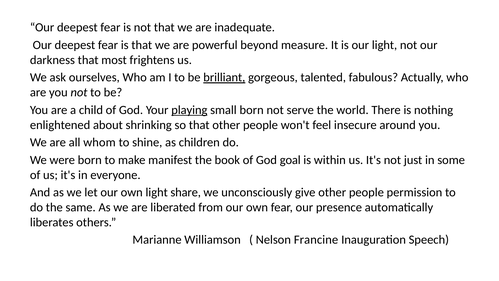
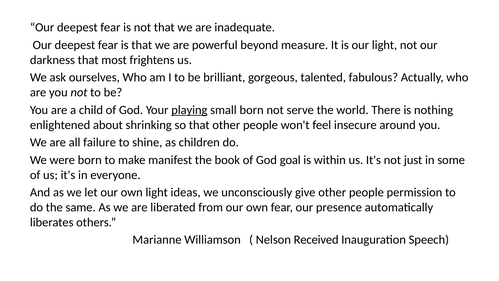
brilliant underline: present -> none (224, 77)
whom: whom -> failure (100, 142)
share: share -> ideas (186, 192)
Francine: Francine -> Received (316, 240)
